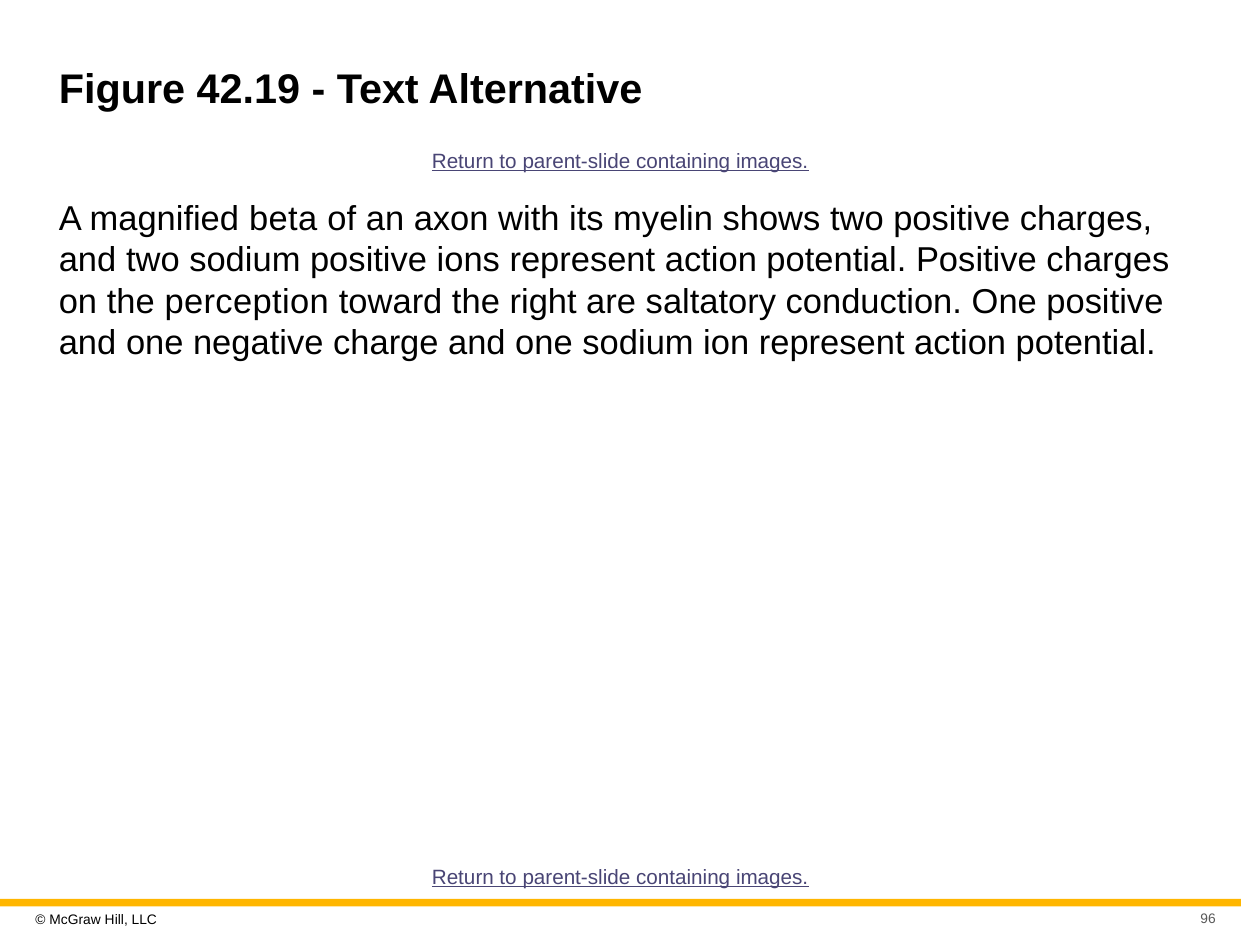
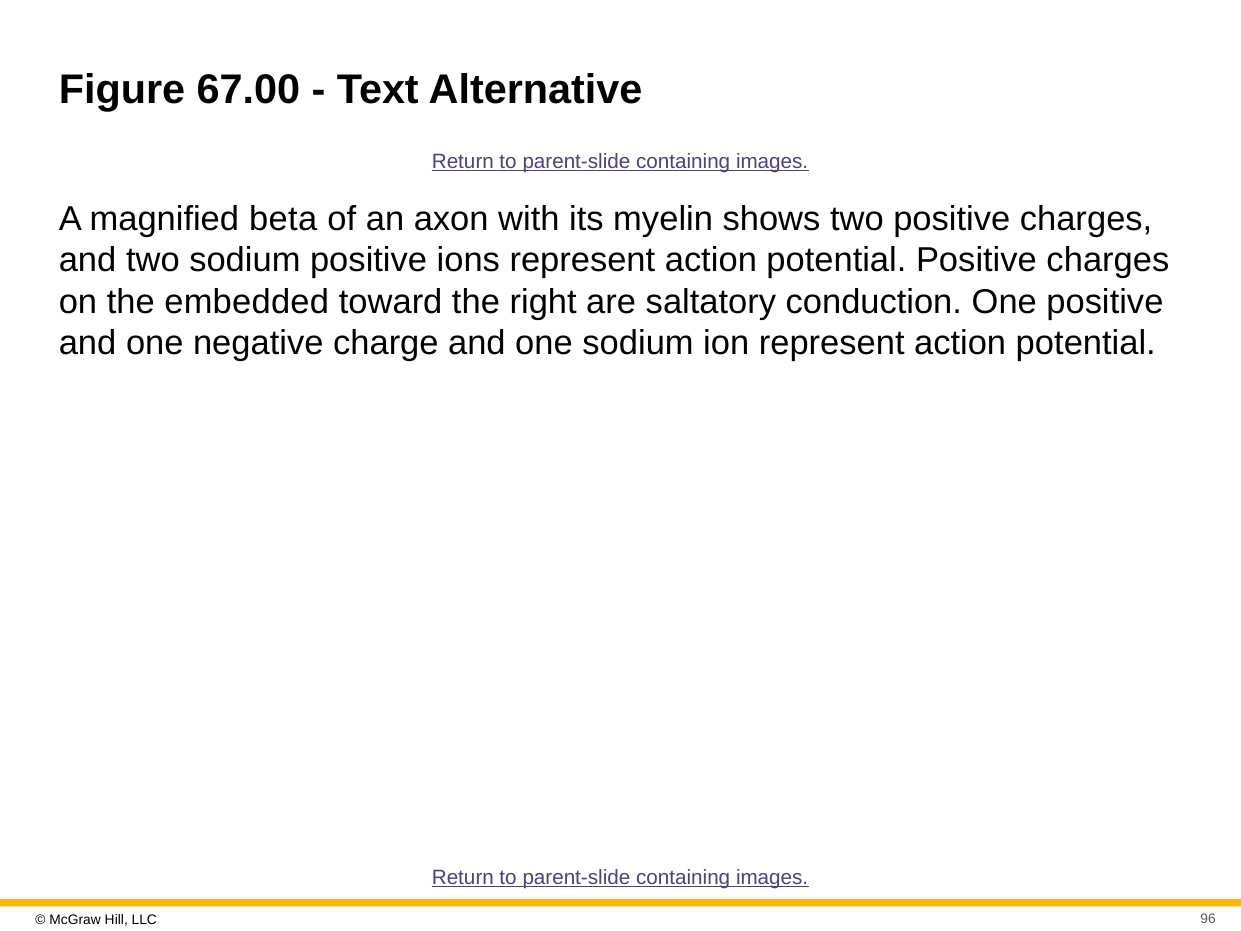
42.19: 42.19 -> 67.00 (248, 90)
perception: perception -> embedded (247, 302)
